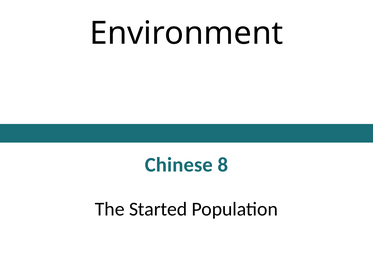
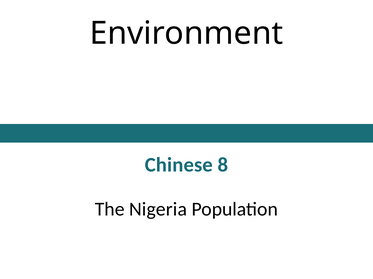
Started: Started -> Nigeria (158, 210)
